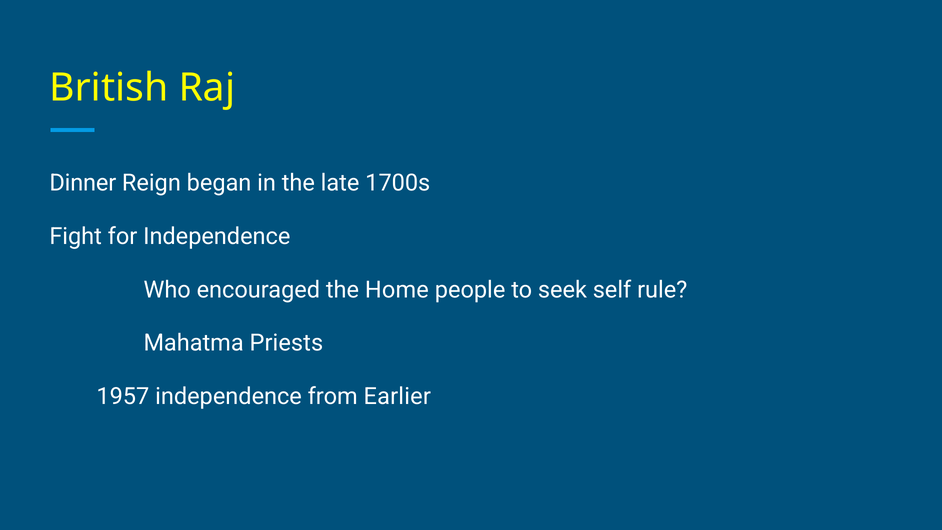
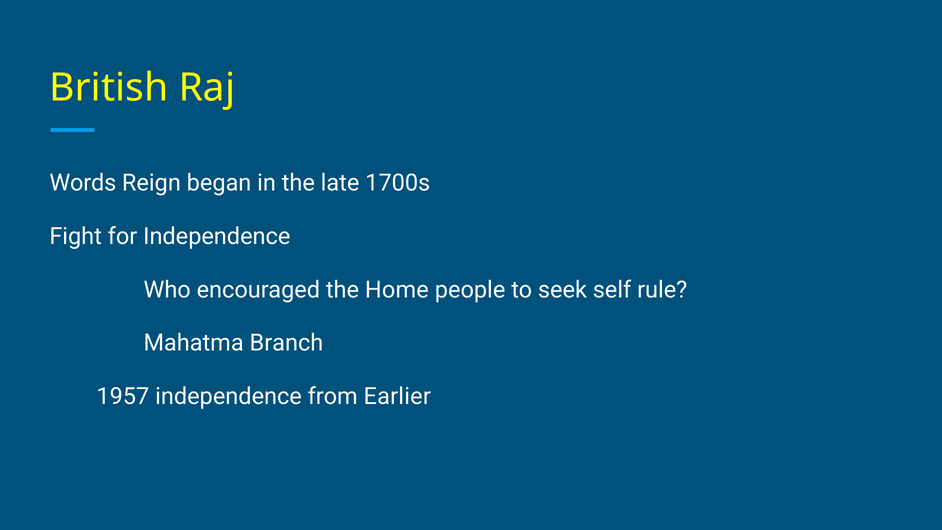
Dinner: Dinner -> Words (83, 183)
Priests: Priests -> Branch (286, 343)
